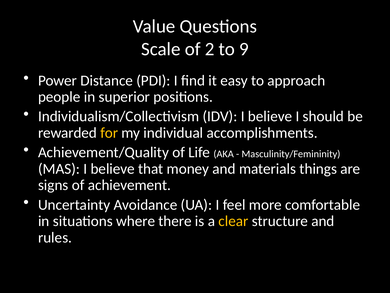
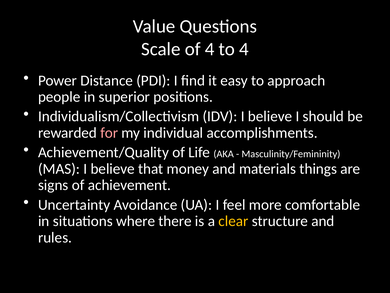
of 2: 2 -> 4 (210, 49)
to 9: 9 -> 4 (244, 49)
for colour: yellow -> pink (109, 133)
